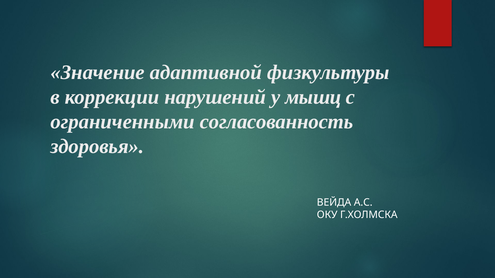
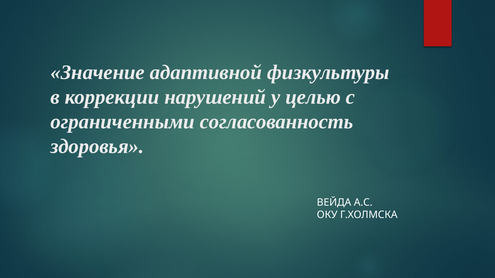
мышц: мышц -> целью (313, 97)
